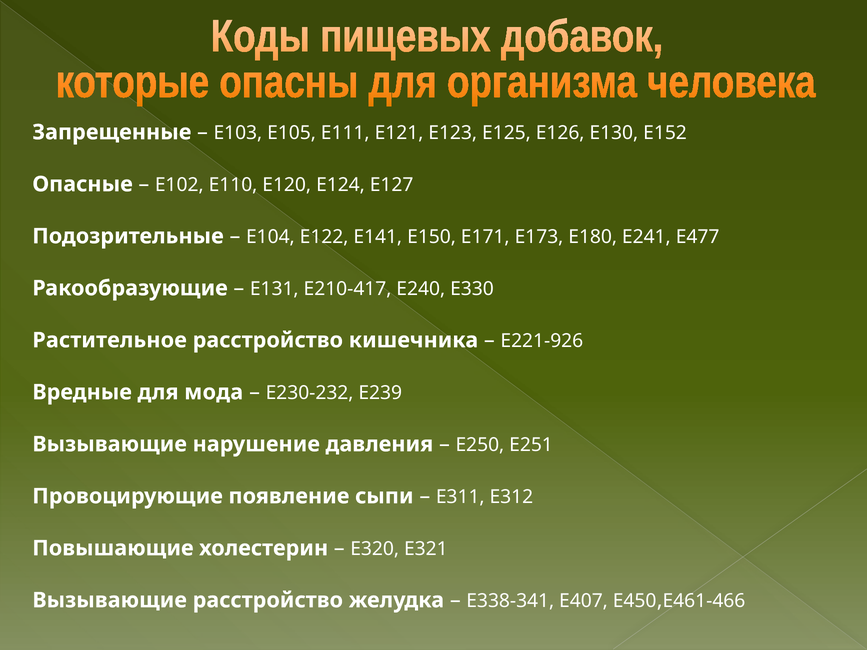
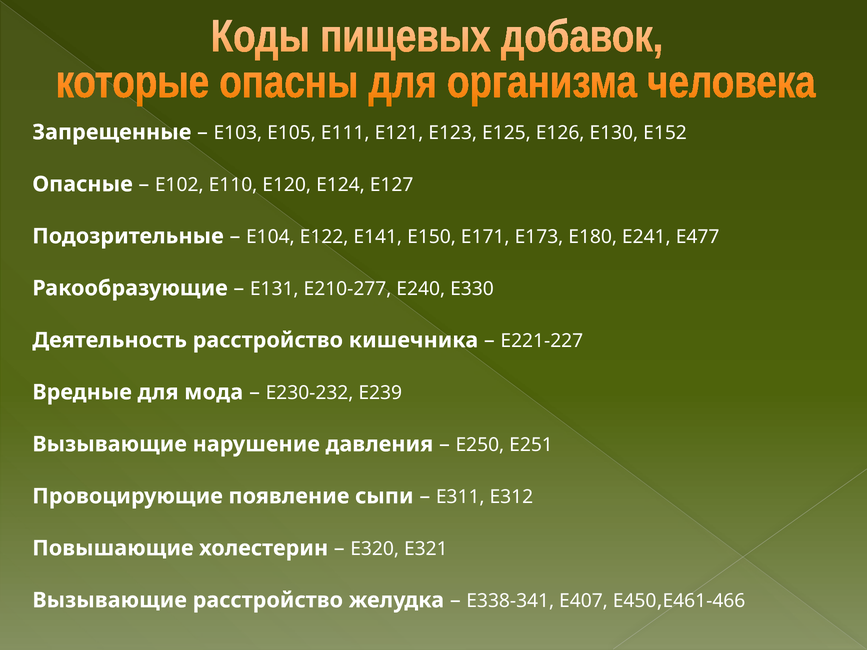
Е210-417: Е210-417 -> Е210-277 (348, 289)
Растительное: Растительное -> Деятельность (110, 340)
Е221-926: Е221-926 -> Е221-227 (542, 341)
